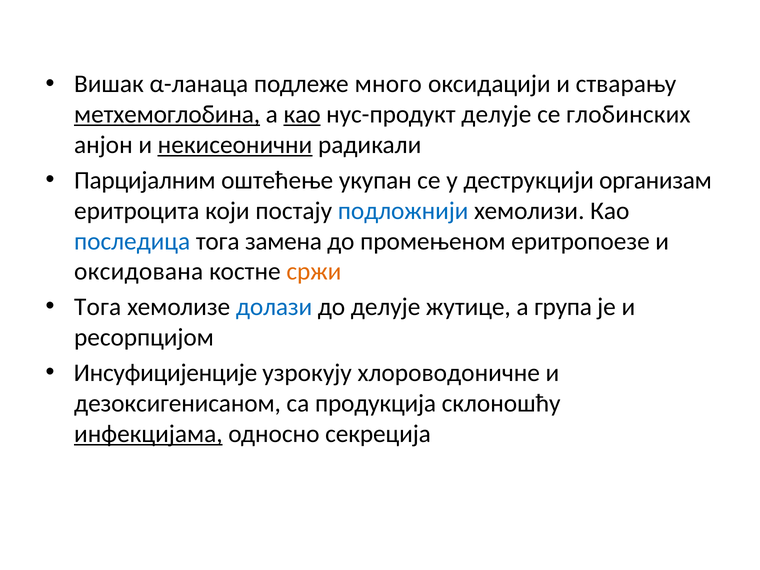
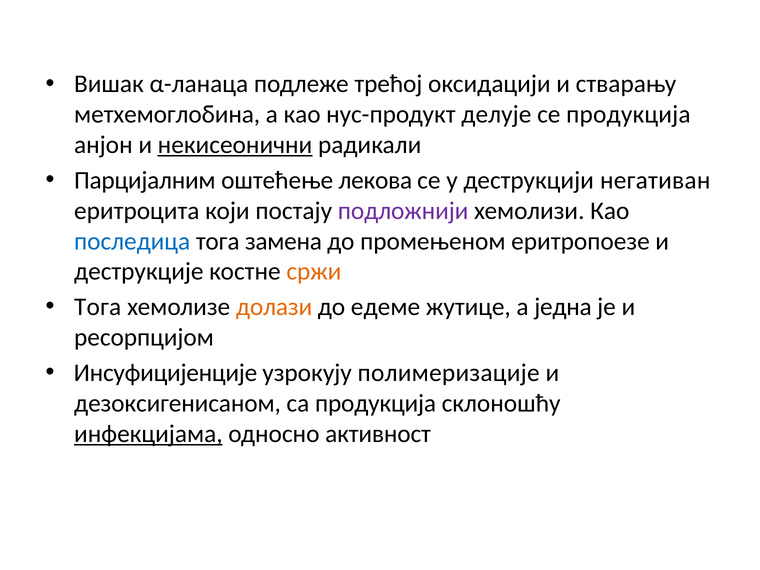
много: много -> трећој (388, 84)
метхемоглобина underline: present -> none (167, 115)
као underline: present -> none (302, 115)
се глобинских: глобинских -> продукција (628, 115)
укупан: укупан -> лекова (375, 180)
организам: организам -> негативан (655, 180)
подложнији colour: blue -> purple (403, 211)
оксидована: оксидована -> деструкције (139, 272)
долази colour: blue -> orange (274, 307)
до делује: делује -> едеме (386, 307)
група: група -> једна (563, 307)
хлороводоничне: хлороводоничне -> полимеризације (449, 373)
секреција: секреција -> активност (378, 434)
